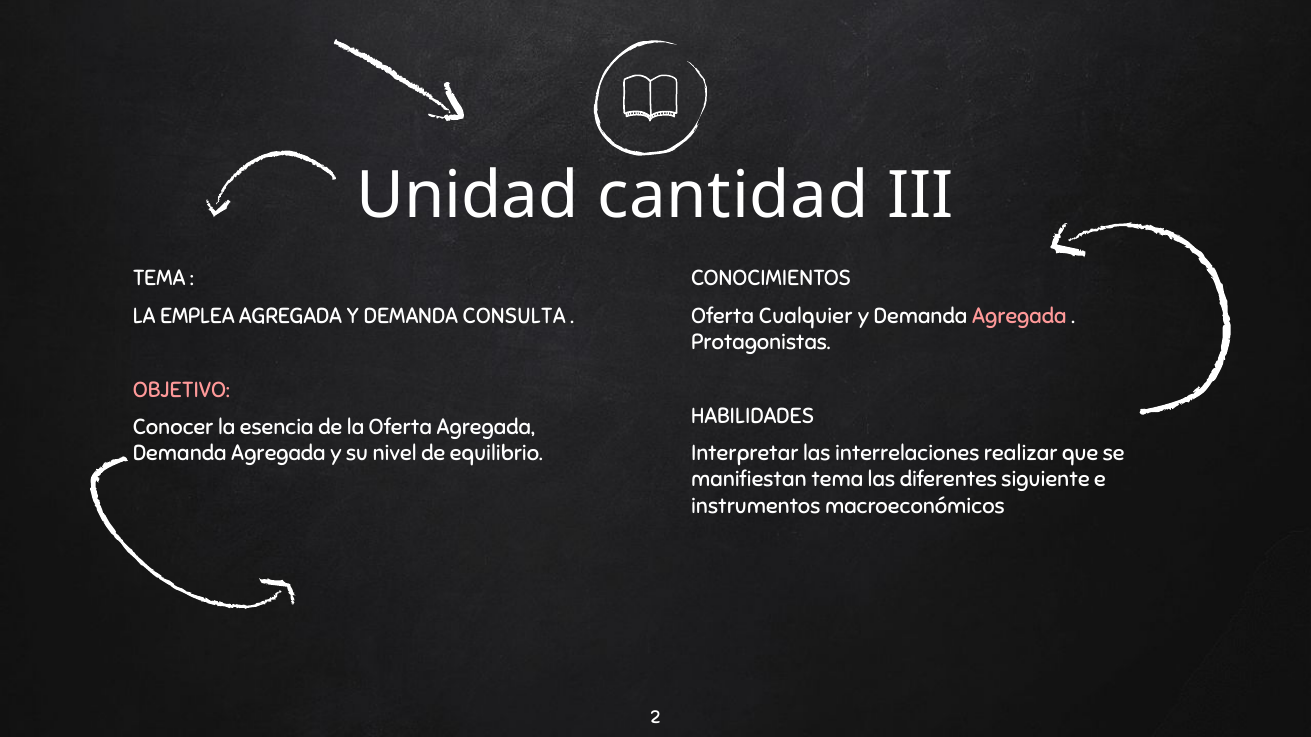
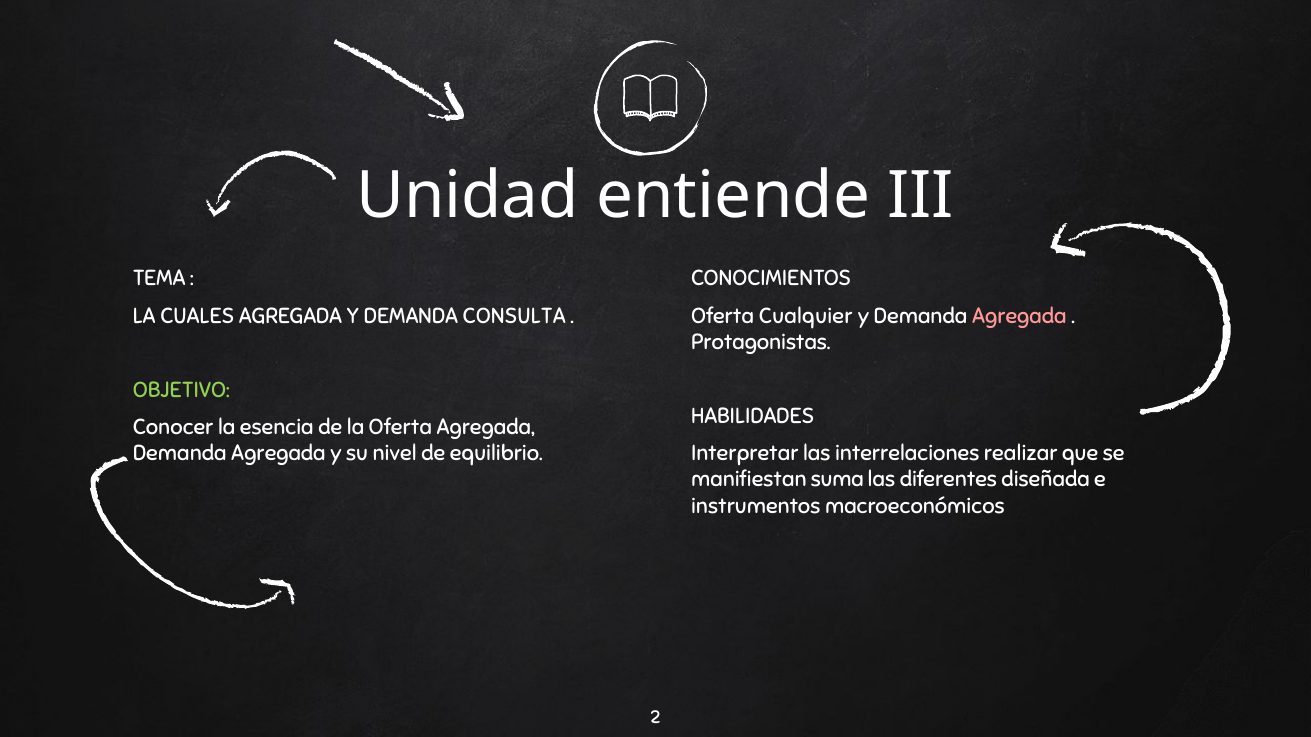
cantidad: cantidad -> entiende (733, 196)
EMPLEA: EMPLEA -> CUALES (197, 316)
OBJETIVO colour: pink -> light green (181, 390)
manifiestan tema: tema -> suma (837, 480)
siguiente: siguiente -> diseñada (1046, 480)
